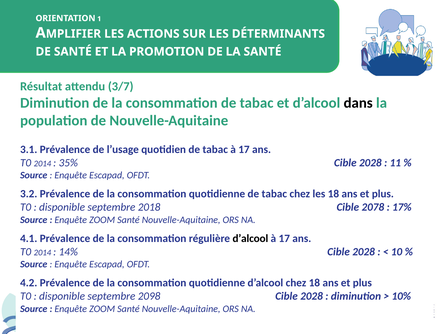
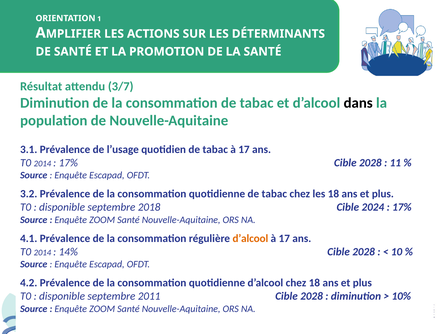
35%: 35% -> 17% (68, 163)
2078: 2078 -> 2024 (373, 207)
d’alcool colour: black -> orange (250, 238)
2098: 2098 -> 2011 (149, 296)
